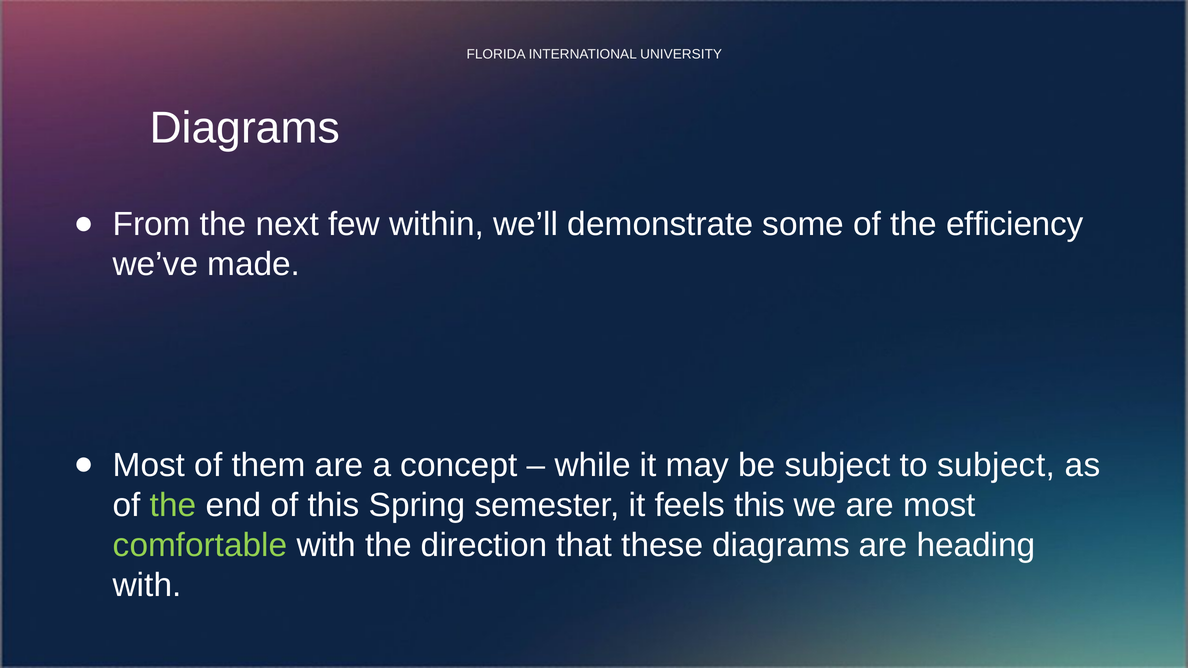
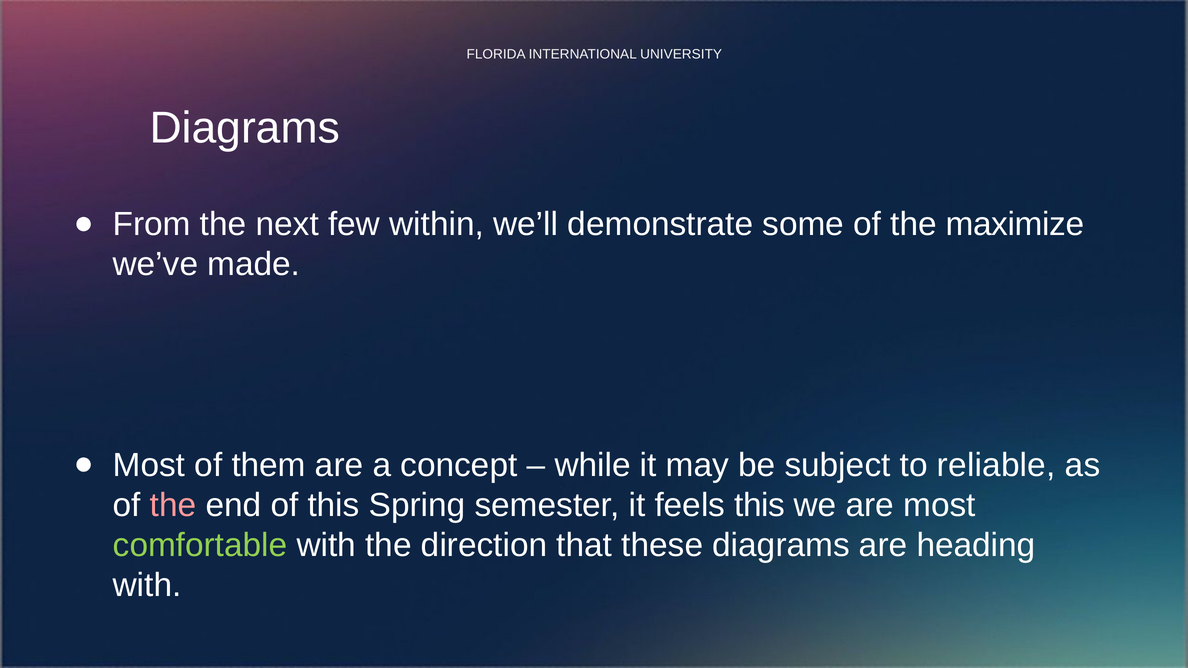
efficiency: efficiency -> maximize (1015, 224)
to subject: subject -> reliable (996, 465)
the colour: light green -> pink (173, 505)
